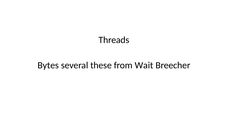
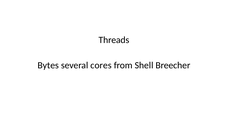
these: these -> cores (101, 65)
Wait: Wait -> Shell (144, 65)
